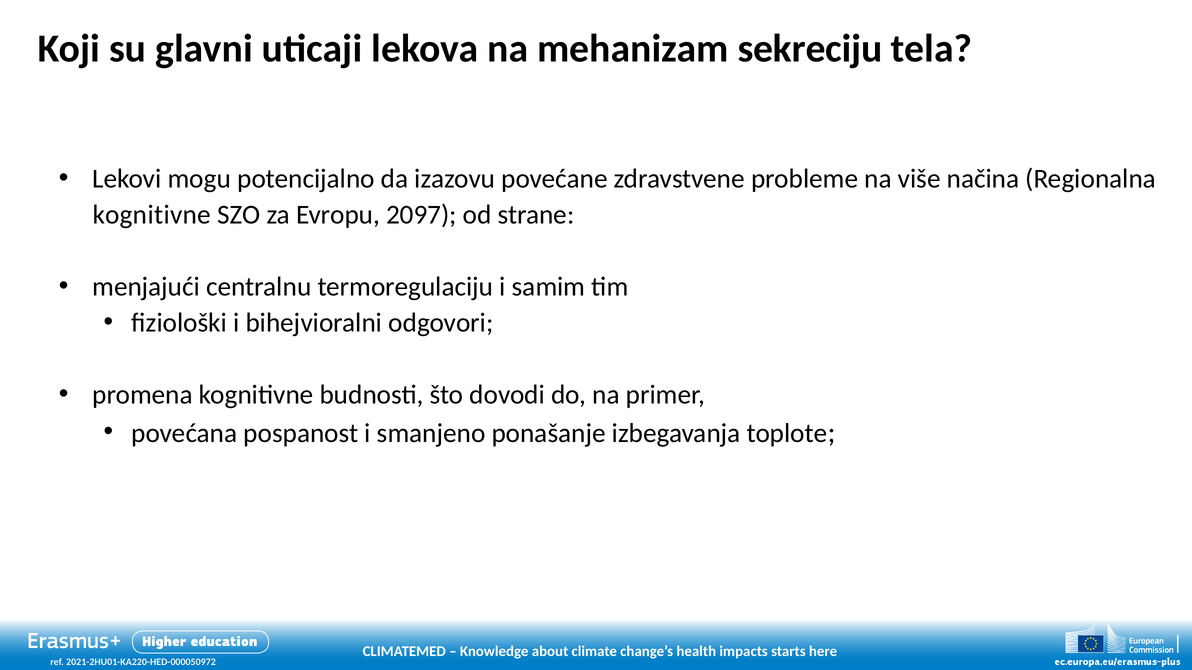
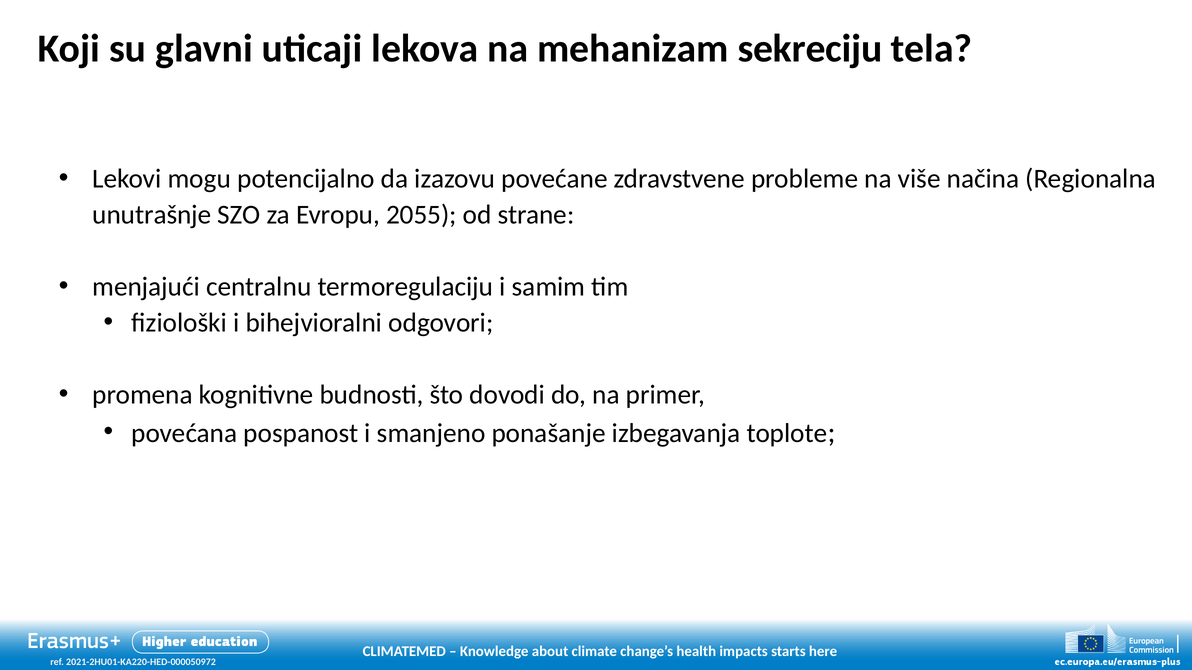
kognitivne: kognitivne -> unutrašnje (152, 215)
2097: 2097 -> 2055 (421, 215)
